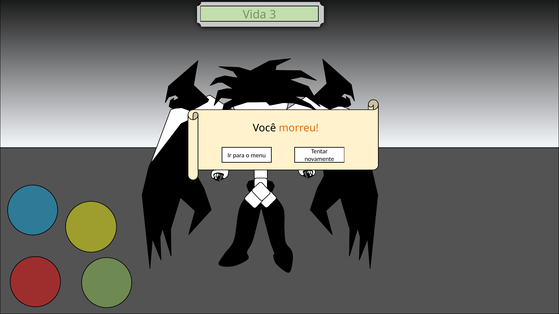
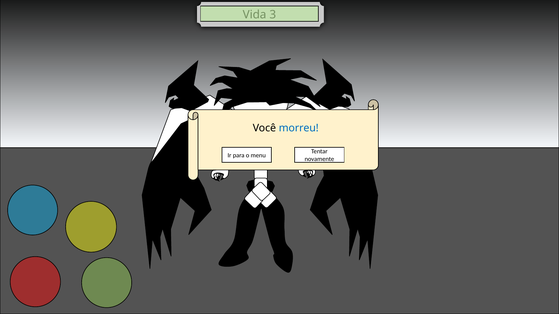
morreu colour: orange -> blue (299, 128)
